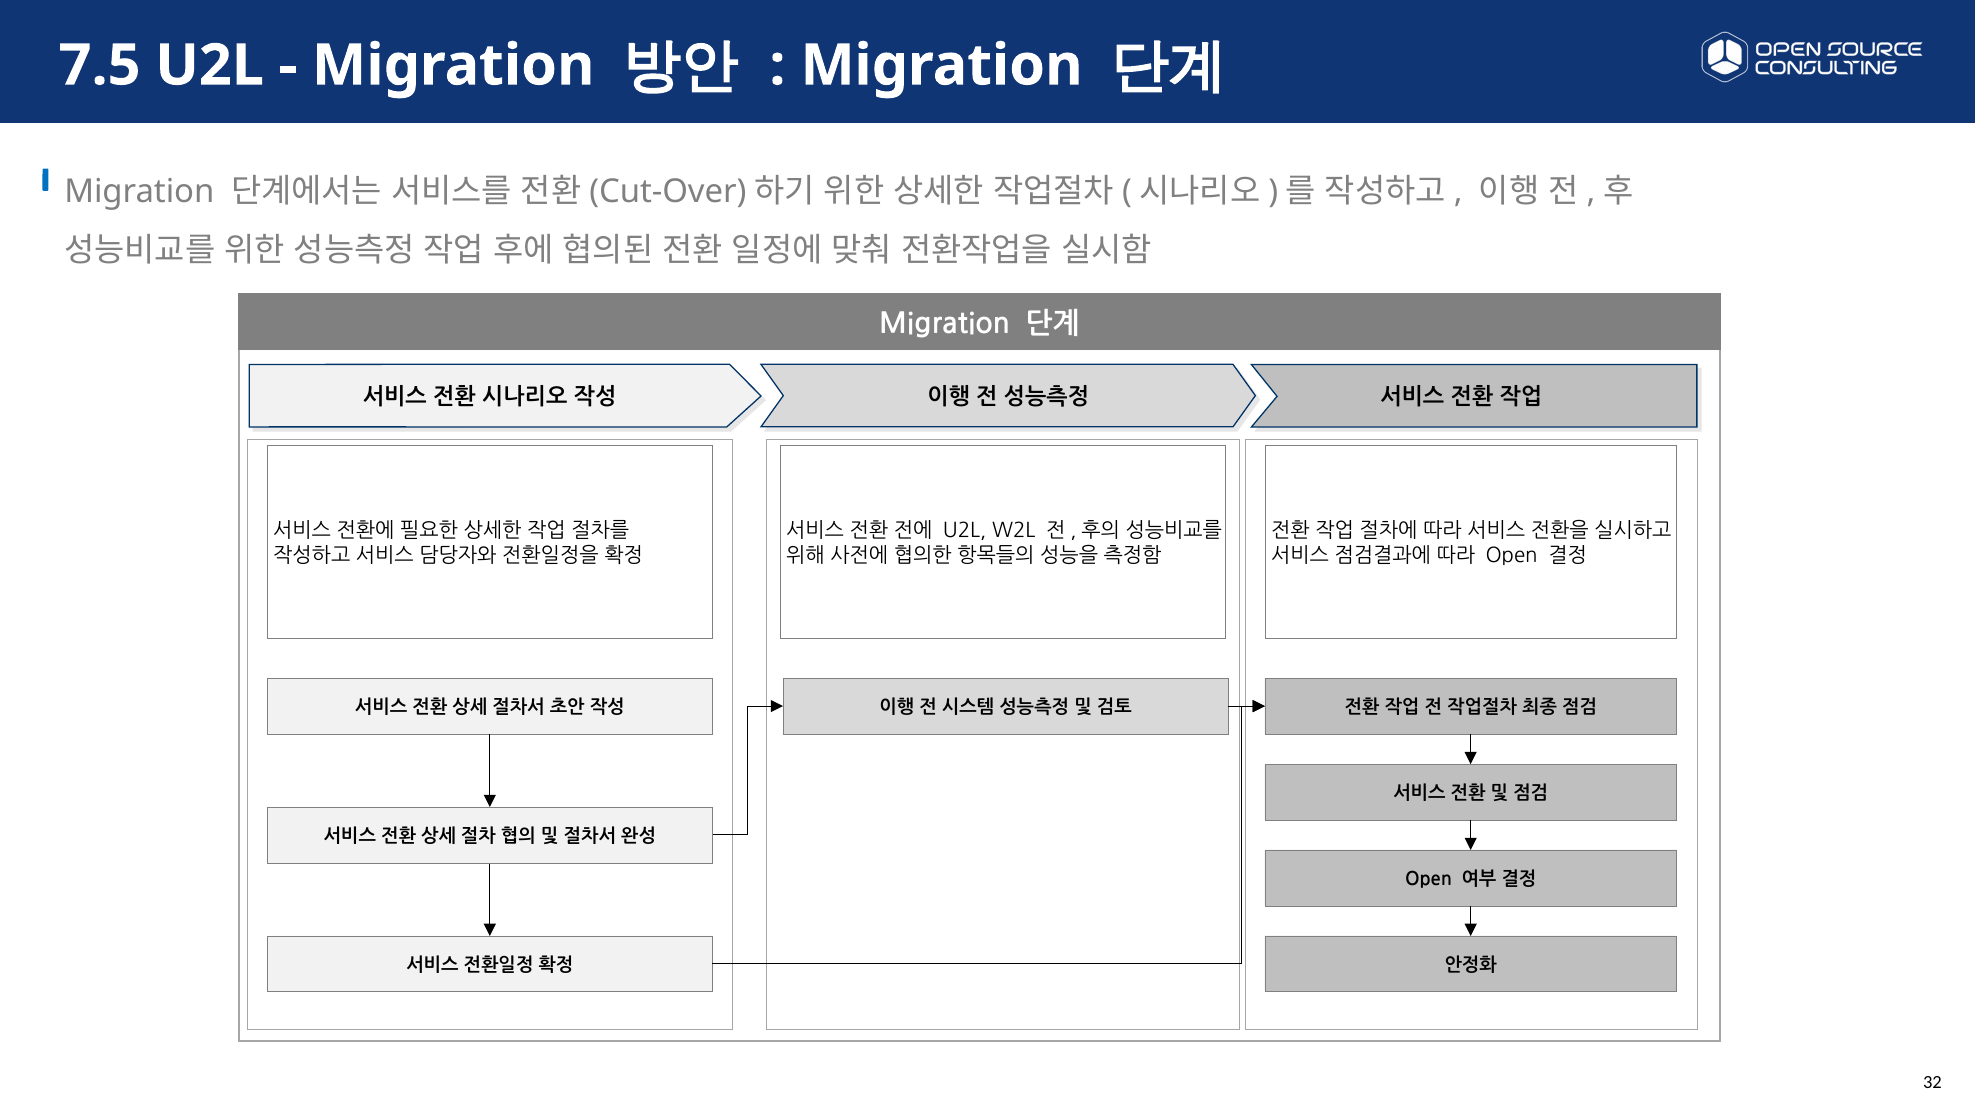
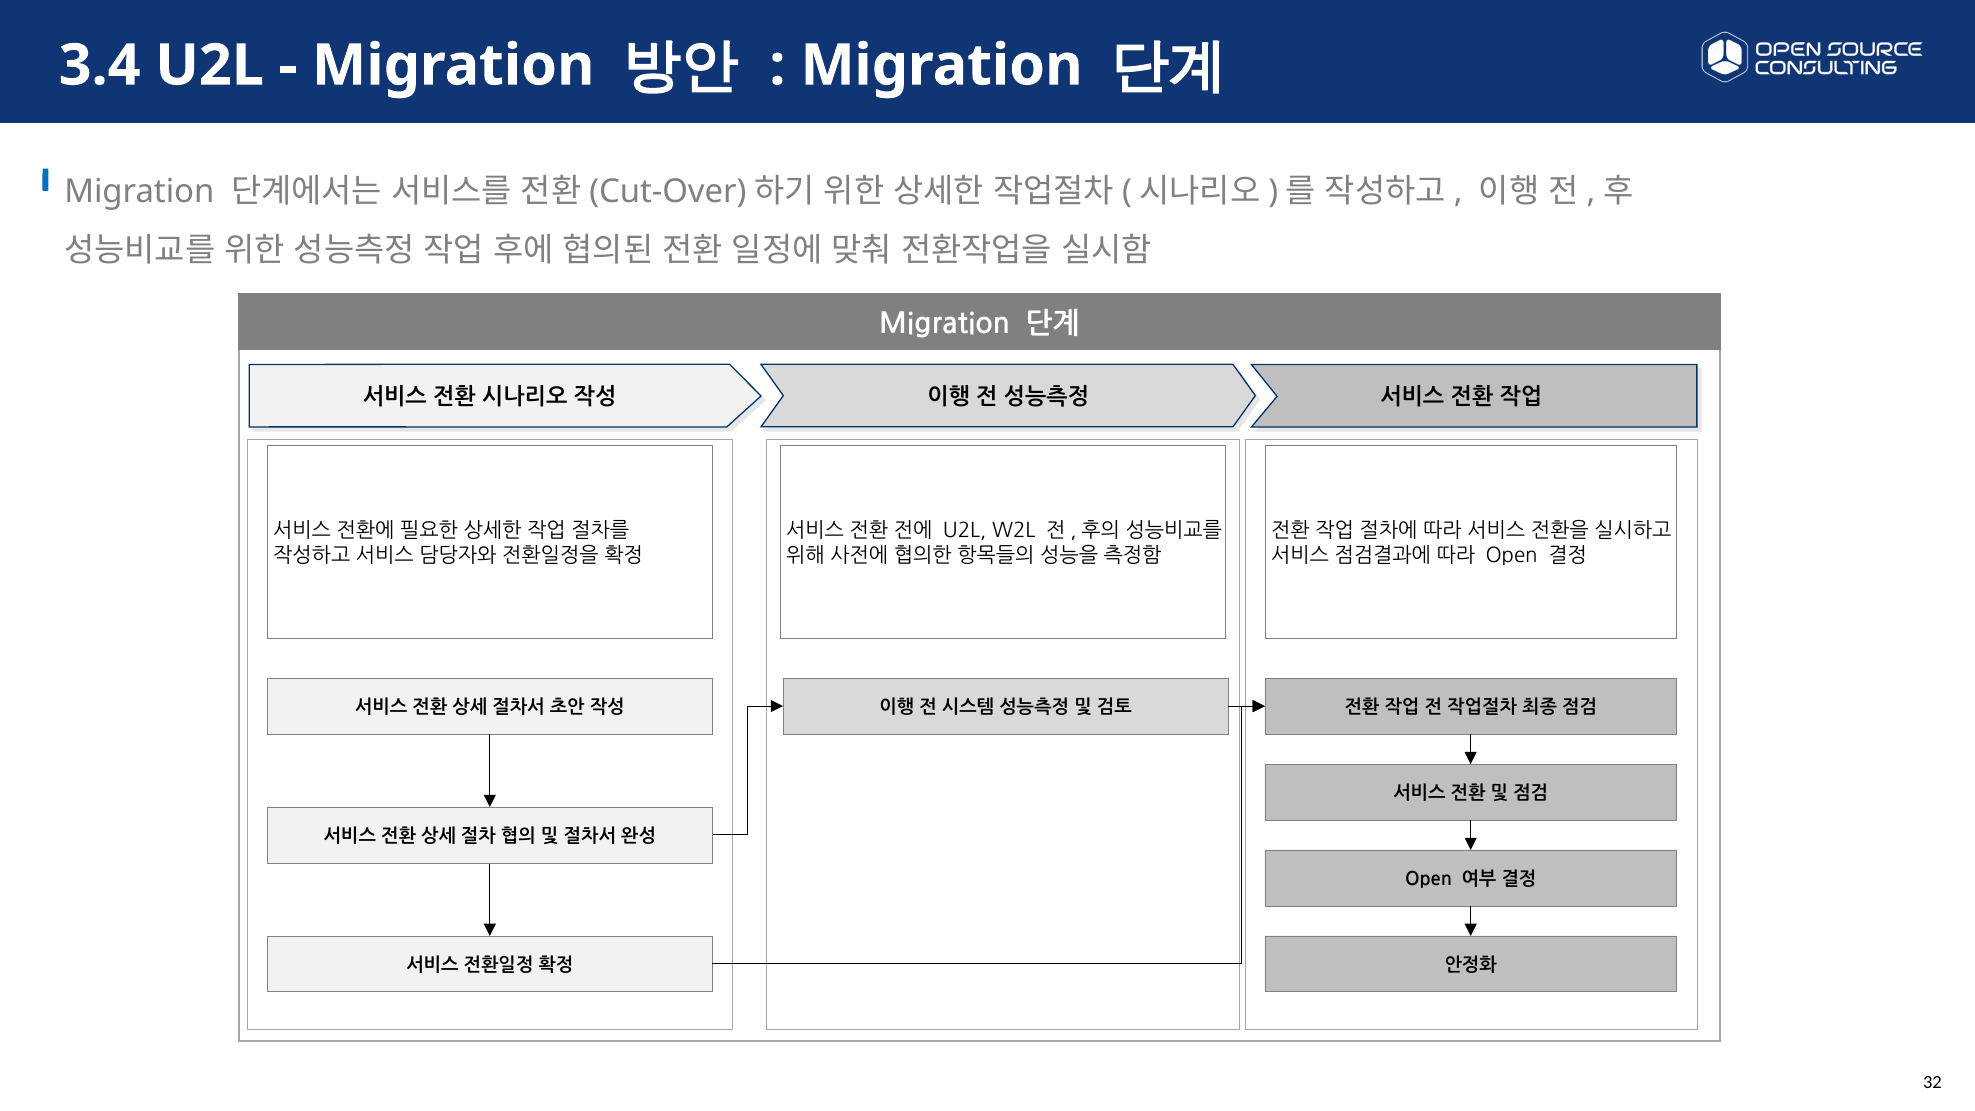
7.5: 7.5 -> 3.4 (100, 65)
